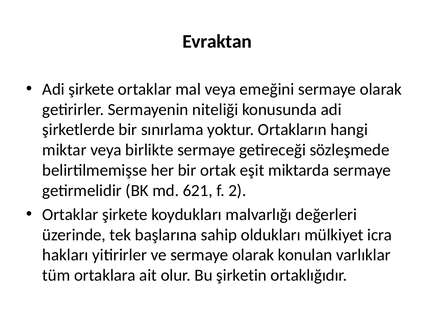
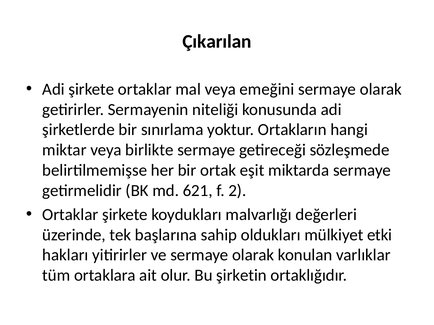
Evraktan: Evraktan -> Çıkarılan (217, 41)
icra: icra -> etki (380, 235)
